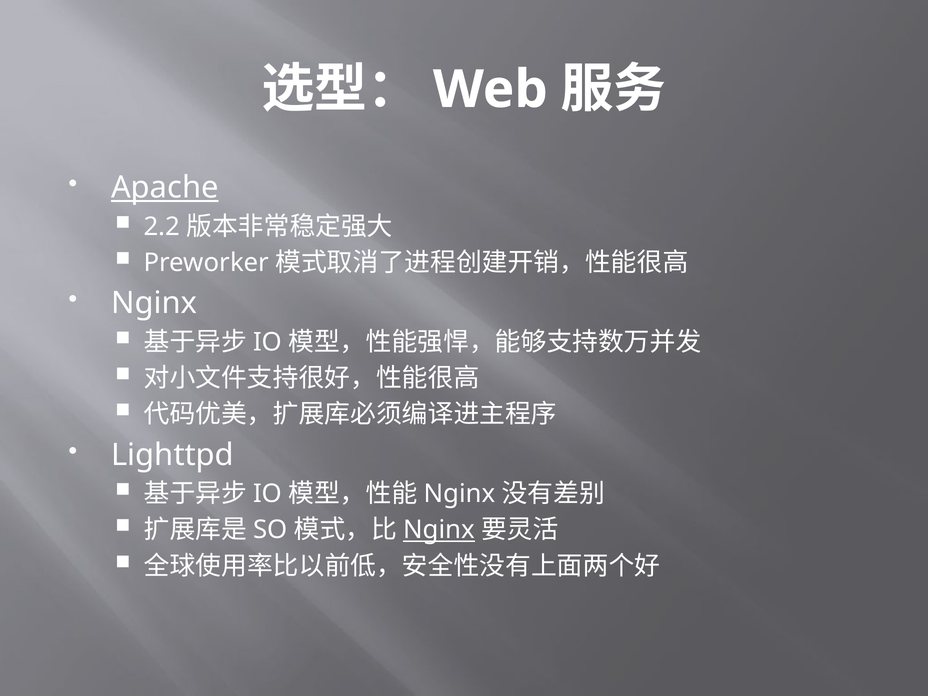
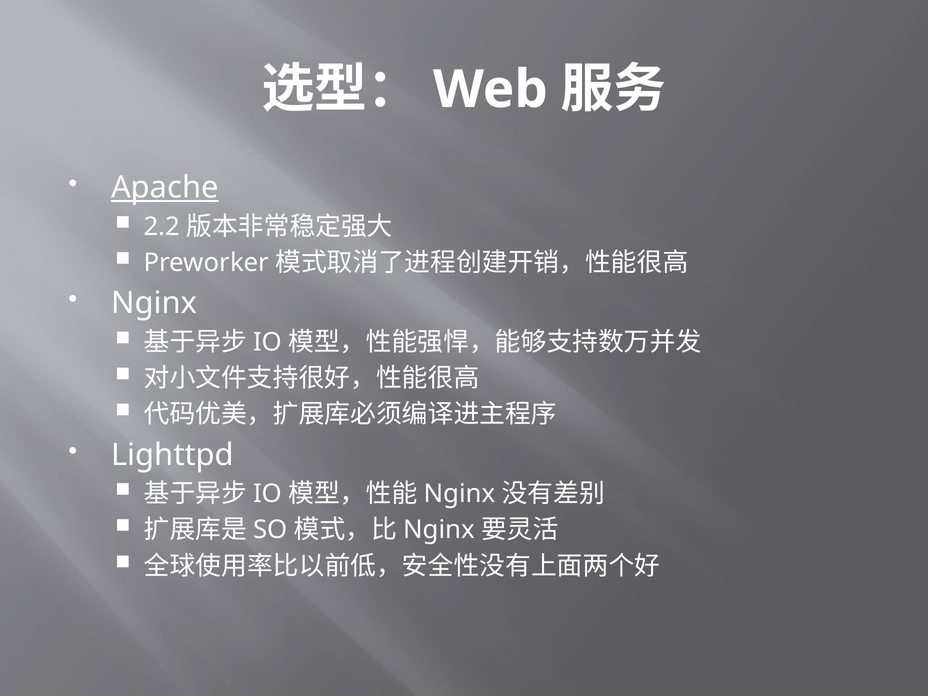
Nginx underline: present -> none (439, 530)
